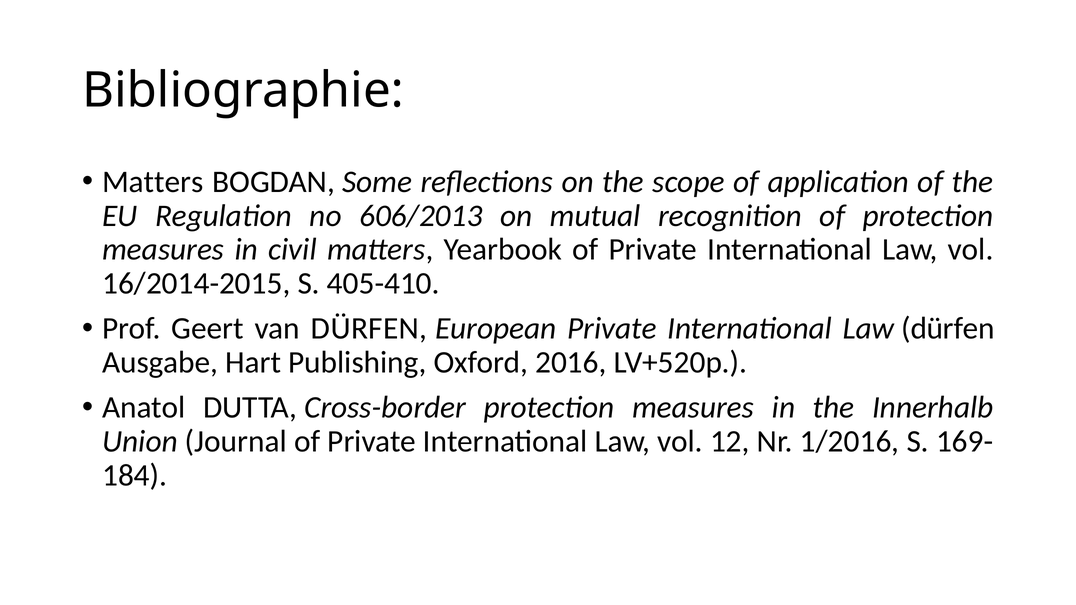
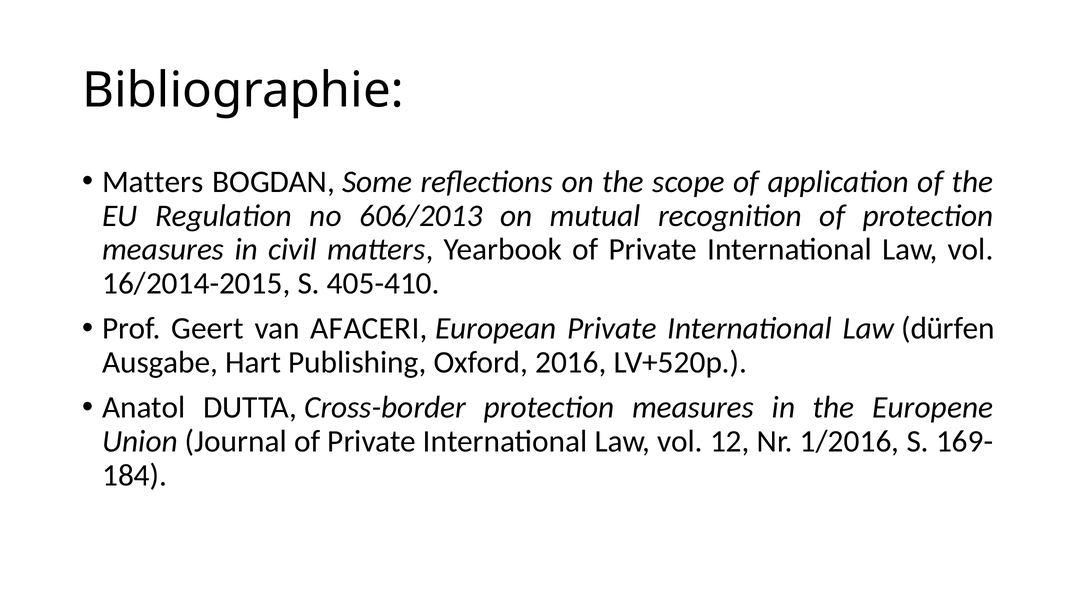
van DÜRFEN: DÜRFEN -> AFACERI (369, 329)
Innerhalb: Innerhalb -> Europene (933, 408)
